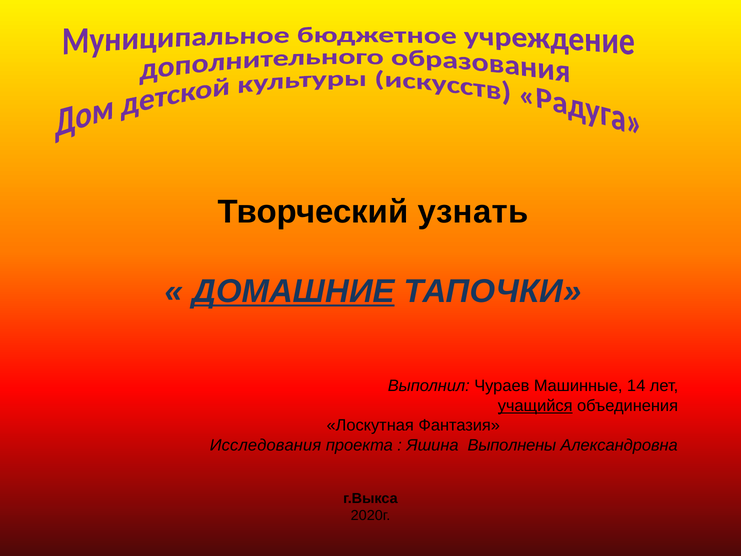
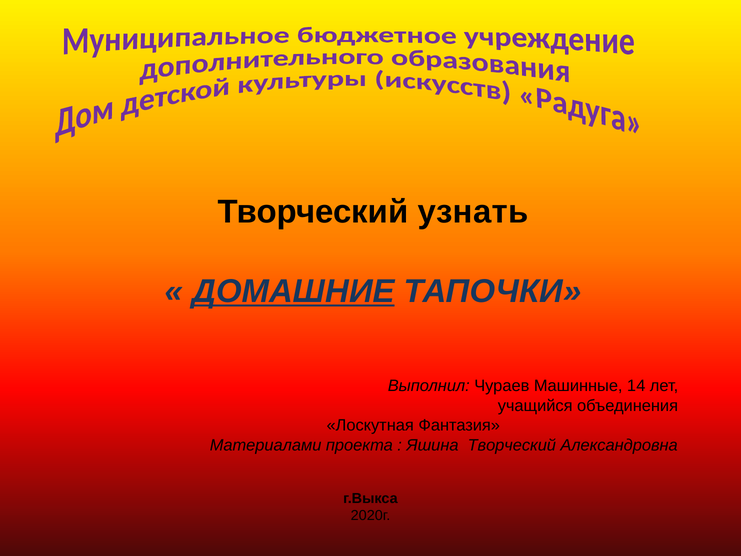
учащийся underline: present -> none (535, 406)
Исследования: Исследования -> Материалами (266, 445)
Яшина Выполнены: Выполнены -> Творческий (512, 445)
